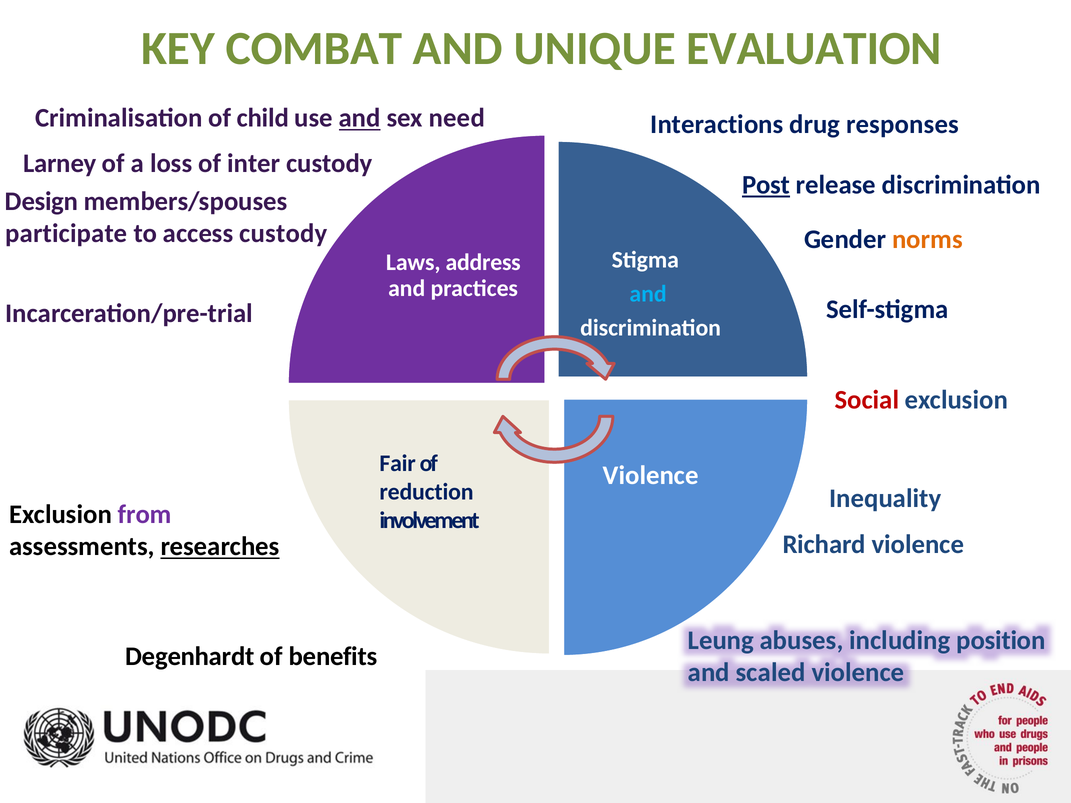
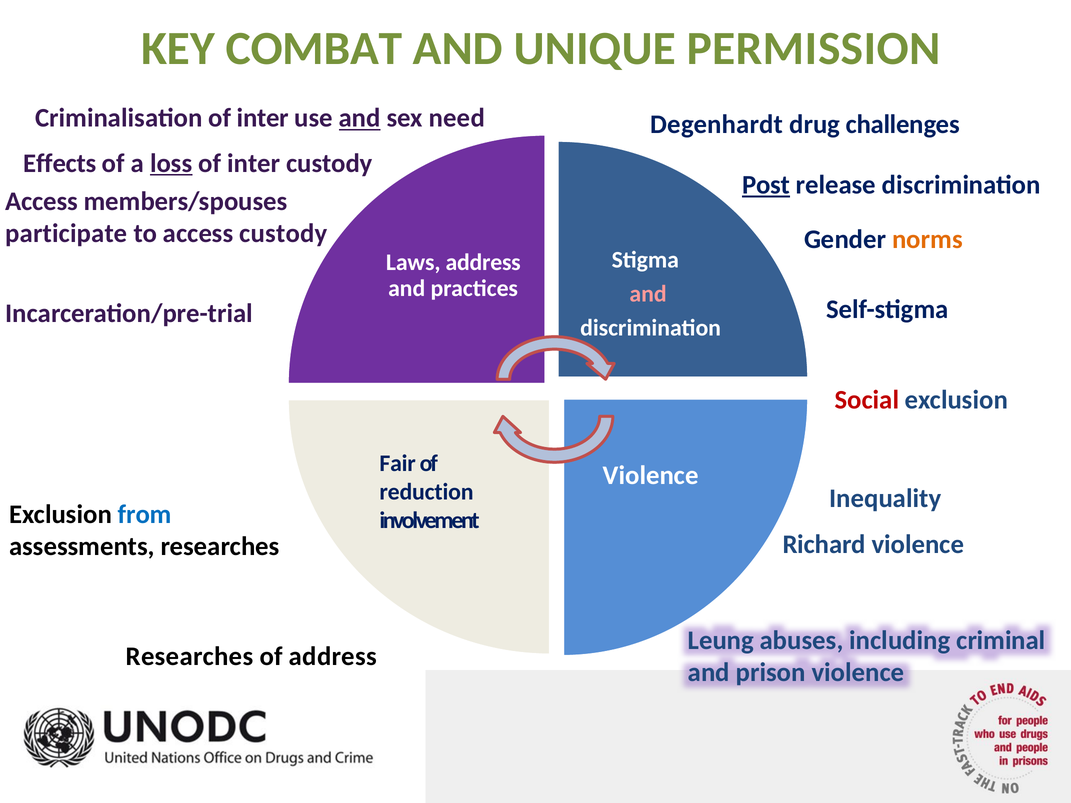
EVALUATION: EVALUATION -> PERMISSION (814, 48)
Criminalisation of child: child -> inter (263, 118)
Interactions: Interactions -> Degenhardt (717, 125)
responses: responses -> challenges (903, 125)
Larney: Larney -> Effects (60, 163)
loss underline: none -> present (171, 163)
Design: Design -> Access (42, 201)
and colour: light blue -> pink (648, 294)
from colour: purple -> blue (145, 515)
researches underline: present -> none (220, 547)
position: position -> criminal (1001, 641)
Degenhardt: Degenhardt -> Researches (190, 657)
of benefits: benefits -> address (333, 657)
scaled: scaled -> prison (771, 673)
